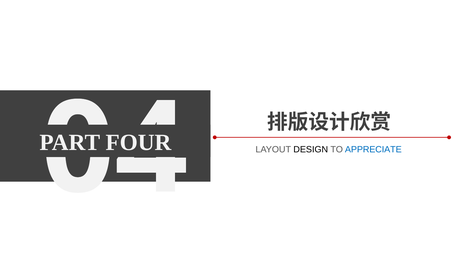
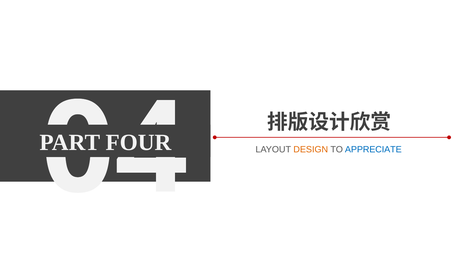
DESIGN colour: black -> orange (311, 150)
